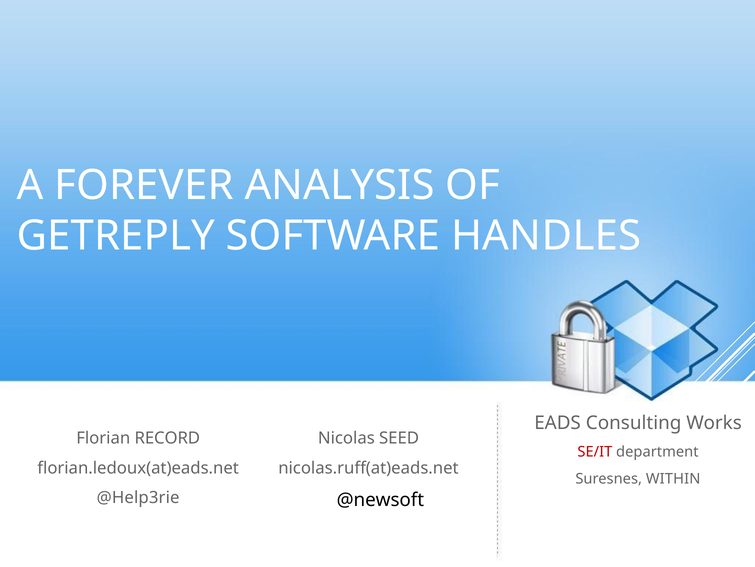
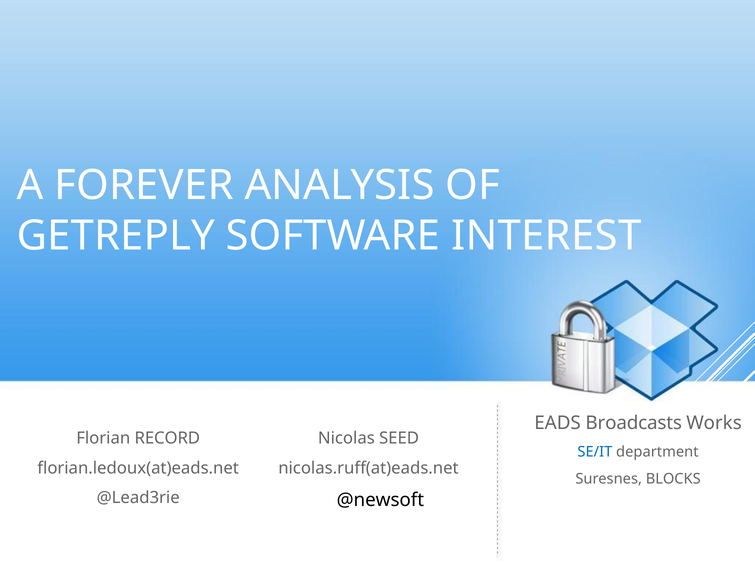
HANDLES: HANDLES -> INTEREST (546, 235)
Consulting: Consulting -> Broadcasts (634, 422)
SE/IT colour: red -> blue (595, 451)
WITHIN: WITHIN -> BLOCKS (673, 478)
@Help3rie: @Help3rie -> @Lead3rie (138, 497)
